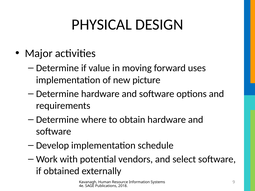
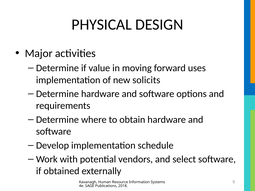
picture: picture -> solicits (146, 80)
